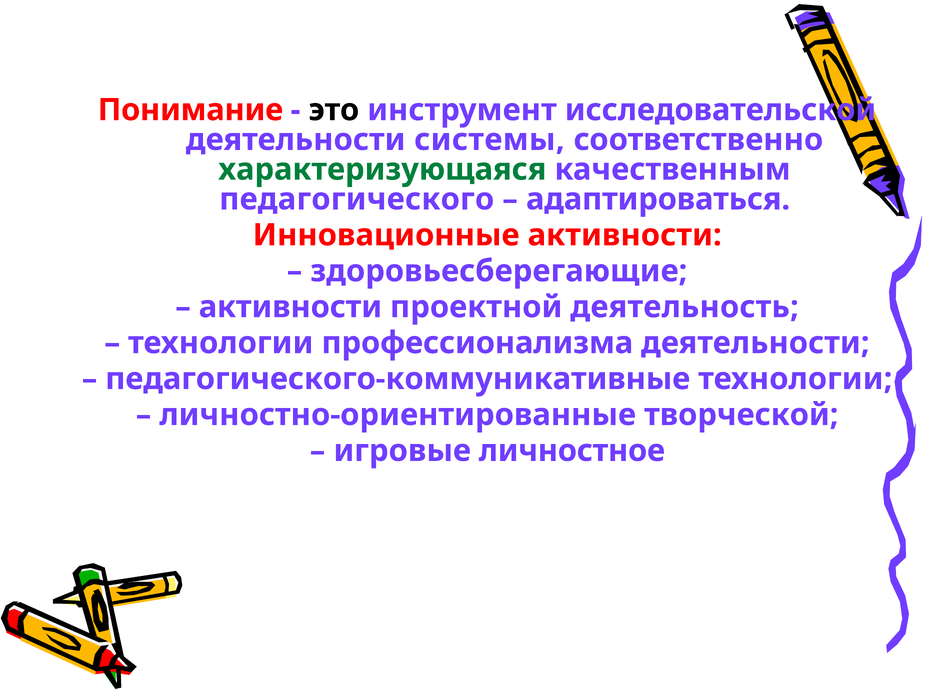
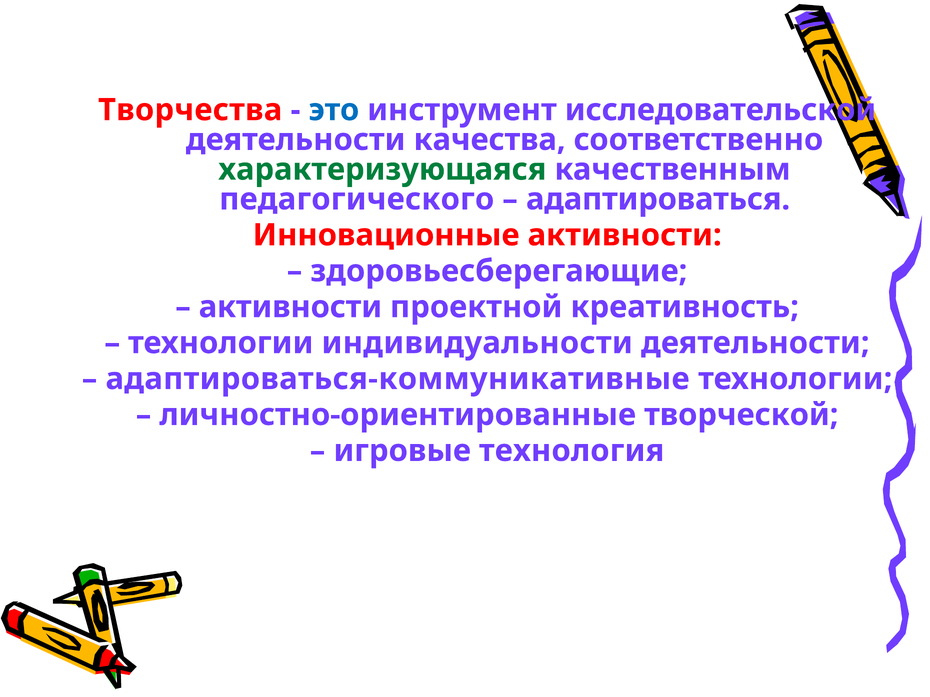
Понимание: Понимание -> Творчества (190, 110)
это colour: black -> blue (334, 110)
системы: системы -> качества (490, 140)
деятельность: деятельность -> креативность (685, 307)
профессионализма: профессионализма -> индивидуальности (477, 343)
педагогического-коммуникативные: педагогического-коммуникативные -> адаптироваться-коммуникативные (398, 379)
личностное: личностное -> технология (572, 451)
